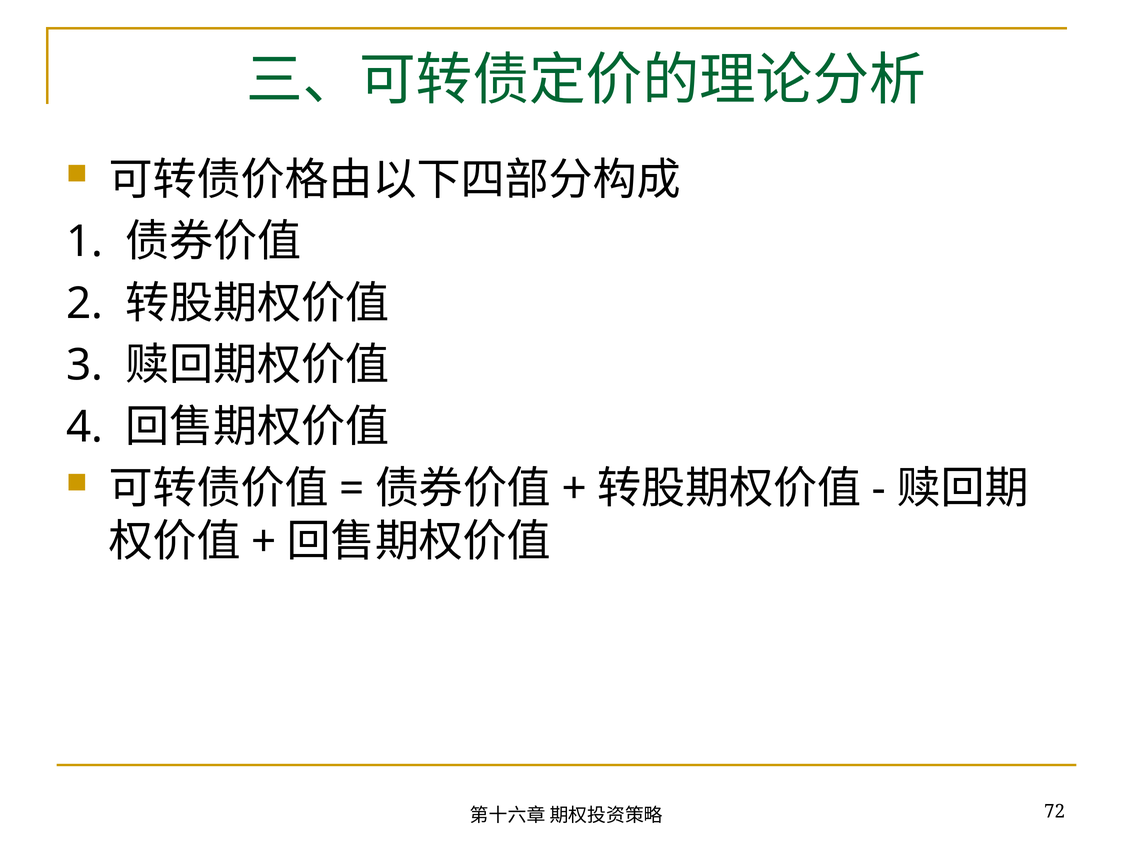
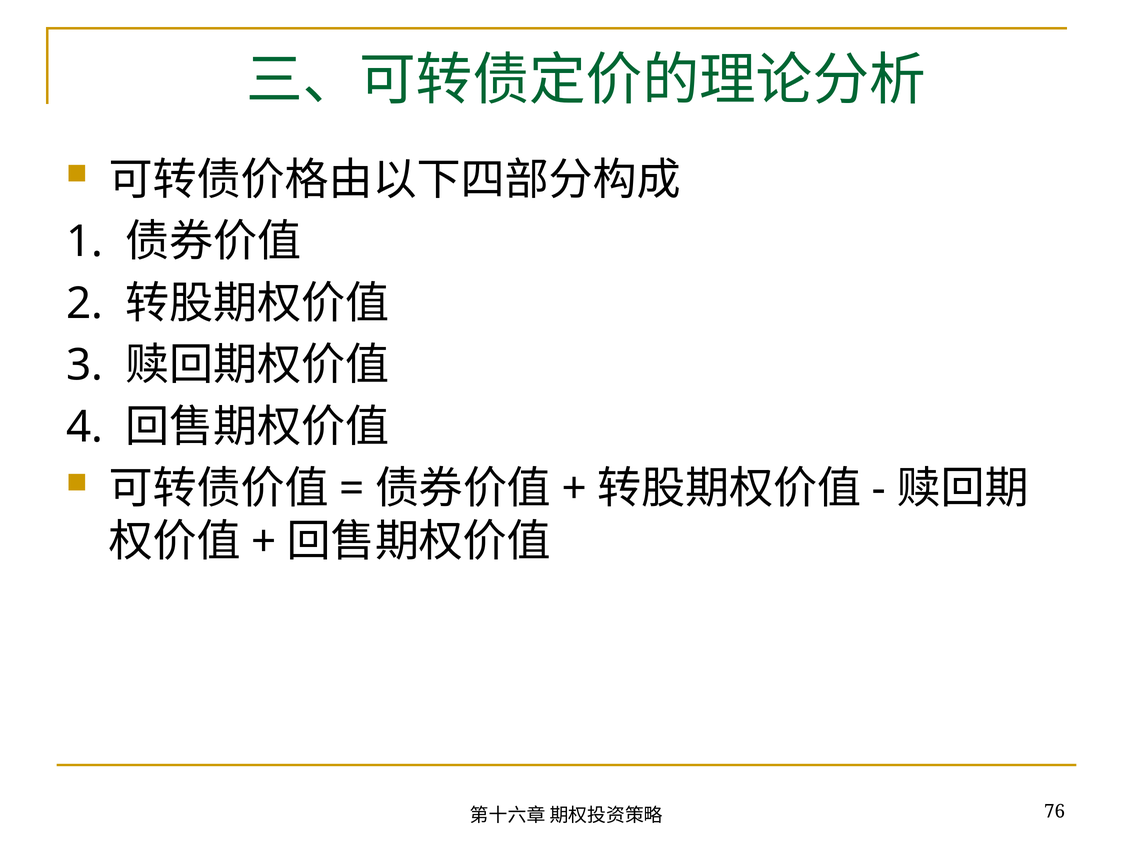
72: 72 -> 76 (1055, 811)
